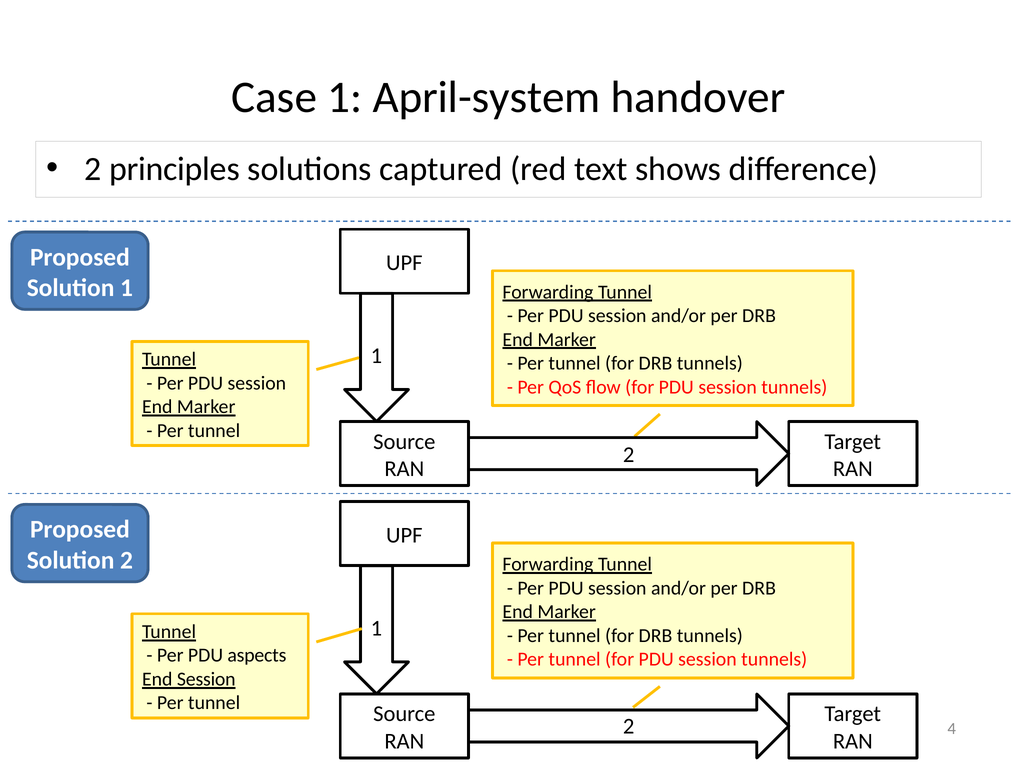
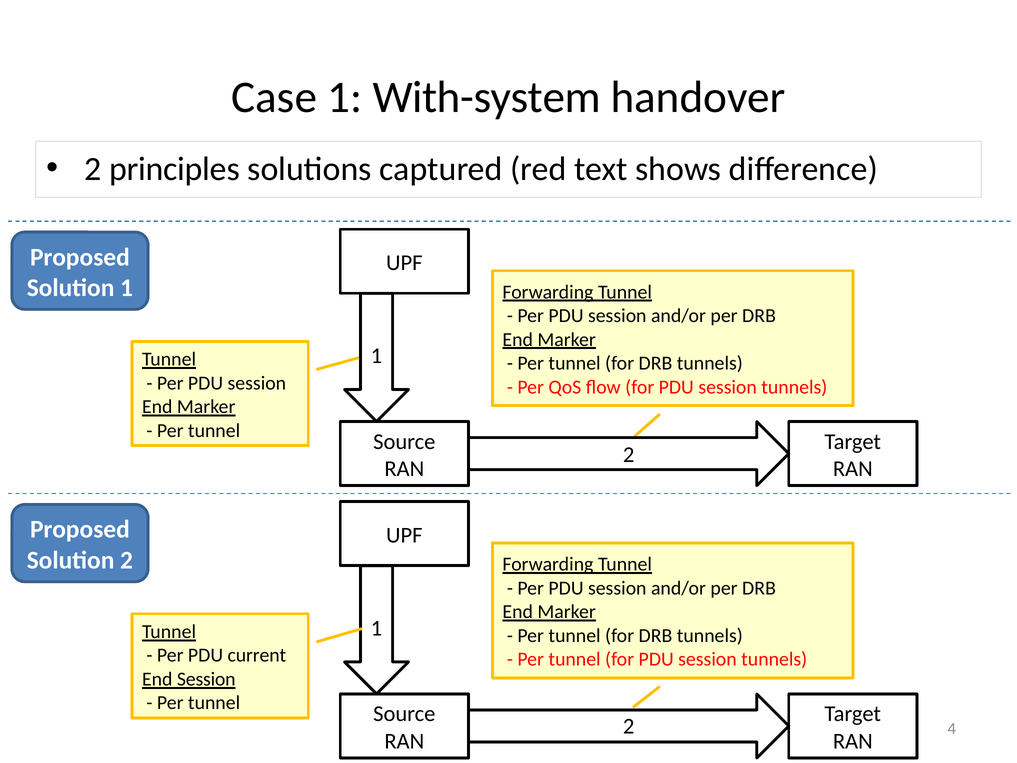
April-system: April-system -> With-system (487, 97)
aspects: aspects -> current (257, 655)
